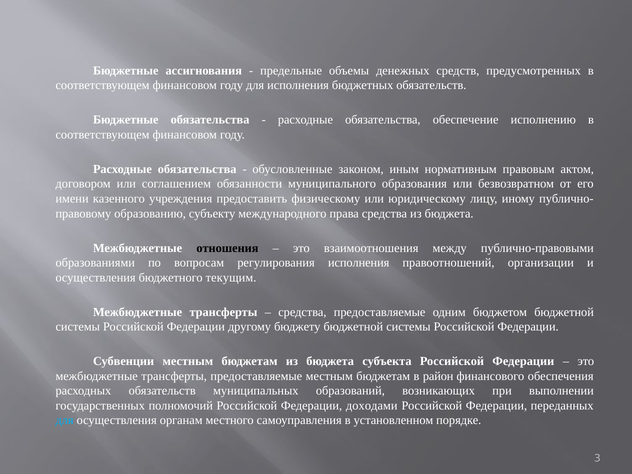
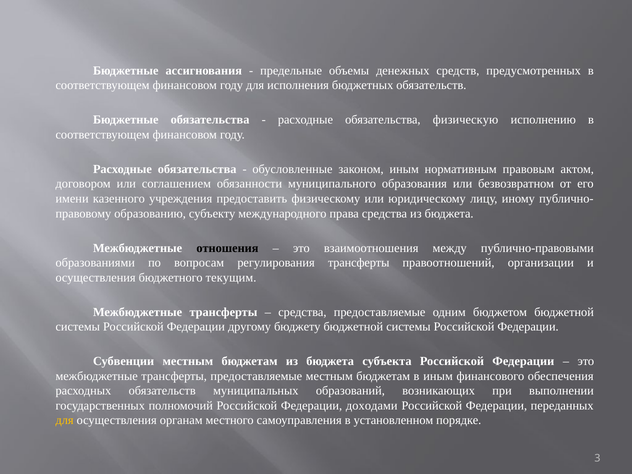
обеспечение: обеспечение -> физическую (466, 120)
регулирования исполнения: исполнения -> трансферты (359, 263)
в район: район -> иным (438, 376)
для colour: light blue -> yellow (65, 420)
